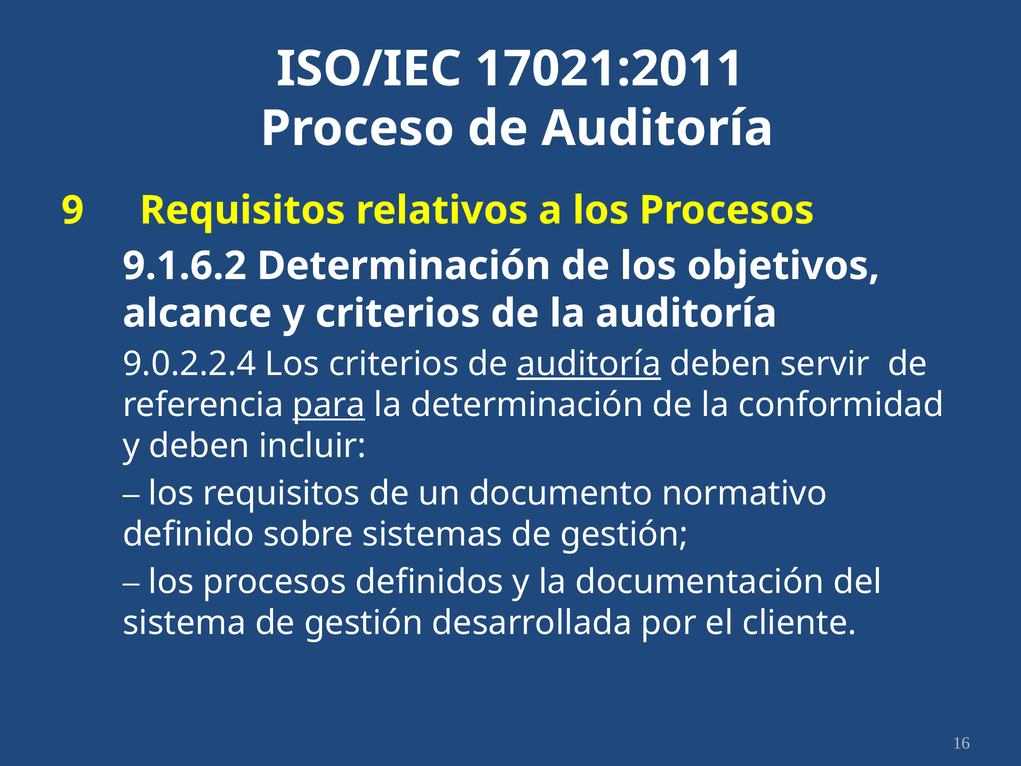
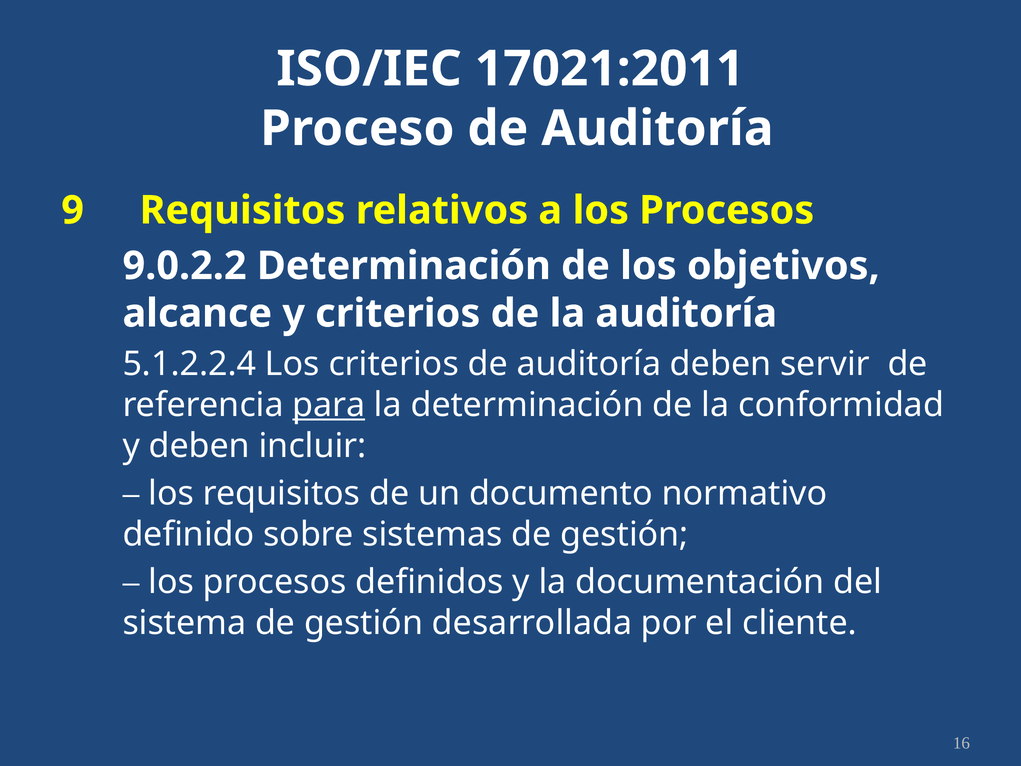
9.1.6.2: 9.1.6.2 -> 9.0.2.2 (185, 266)
9.0.2.2.4: 9.0.2.2.4 -> 5.1.2.2.4 (189, 364)
auditoría underline: present -> none (589, 364)
